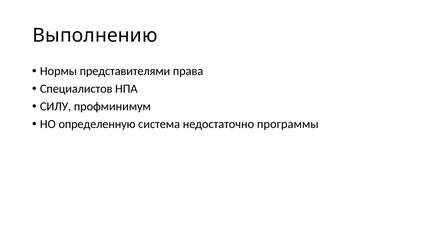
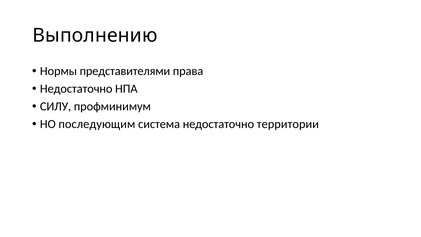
Специалистов: Специалистов -> Недостаточно (76, 89)
определенную: определенную -> последующим (97, 124)
программы: программы -> территории (288, 124)
